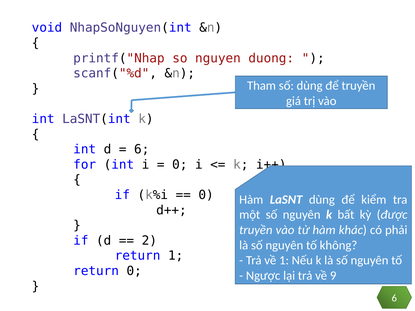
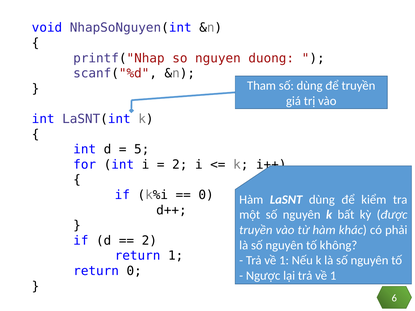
6: 6 -> 5 (142, 149)
0: 0 -> 2 (180, 165)
lại trả về 9: 9 -> 1 (333, 276)
